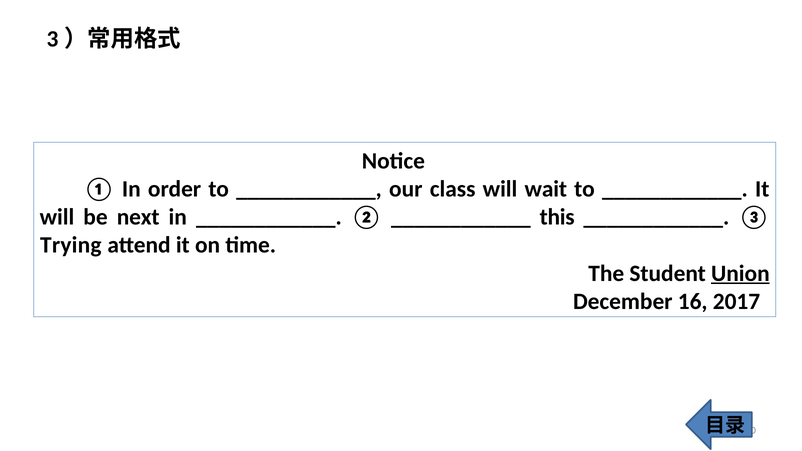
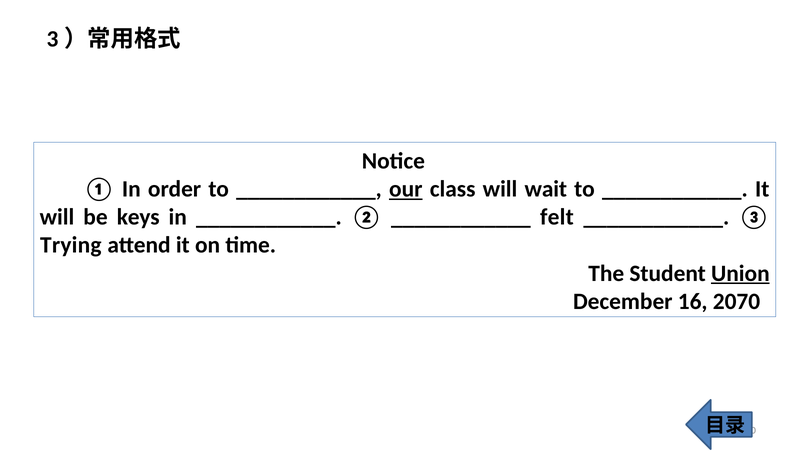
our underline: none -> present (406, 189)
next: next -> keys (138, 217)
this: this -> felt (557, 217)
2017: 2017 -> 2070 (736, 301)
